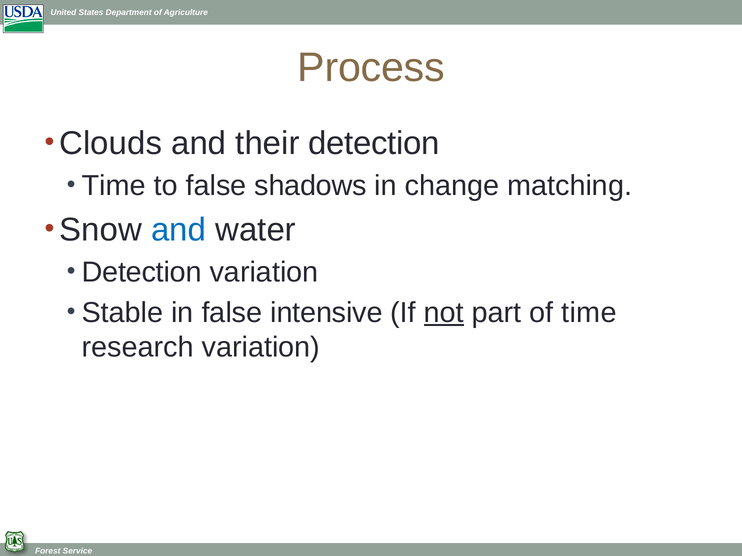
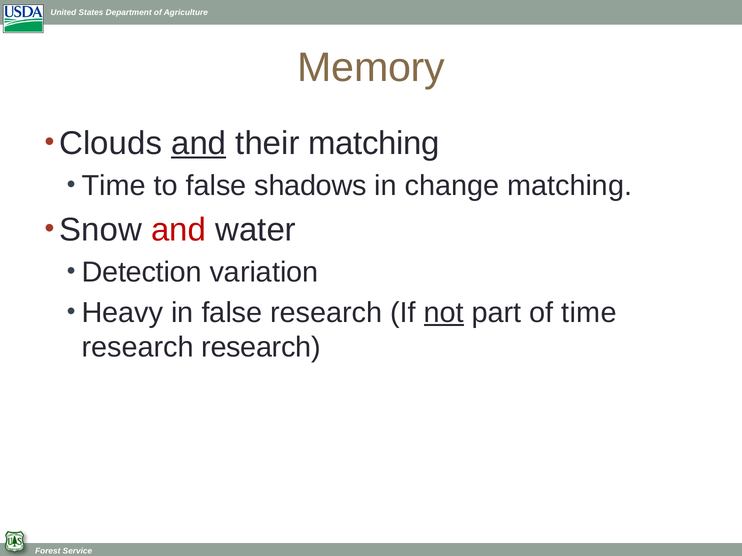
Process: Process -> Memory (371, 68)
and underline: none -> present (199, 143)
their detection: detection -> matching (374, 143)
and colour: blue -> red (179, 230)
Stable: Stable -> Heavy (122, 313)
false intensive: intensive -> research (326, 313)
research variation: variation -> research (261, 348)
